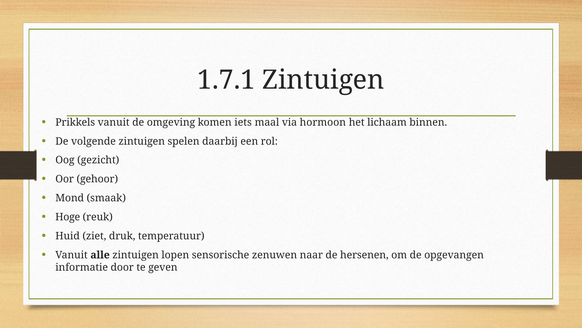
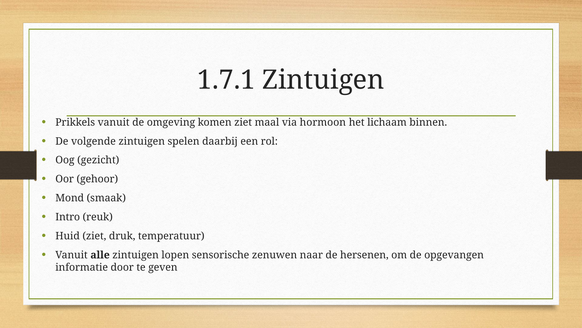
komen iets: iets -> ziet (243, 122)
Hoge: Hoge -> Intro (68, 217)
